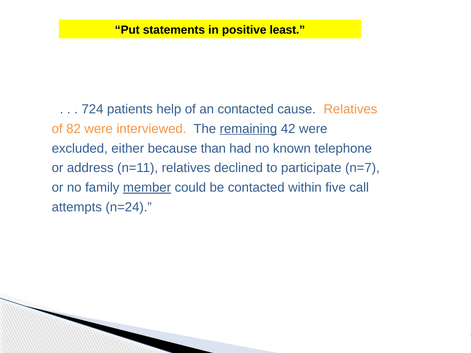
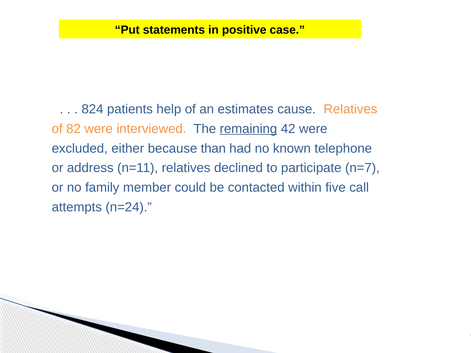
least: least -> case (287, 30)
724: 724 -> 824 (92, 109)
an contacted: contacted -> estimates (246, 109)
member underline: present -> none (147, 188)
